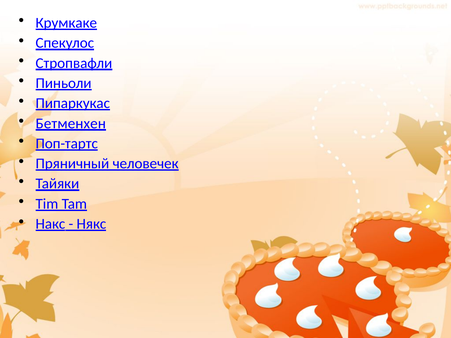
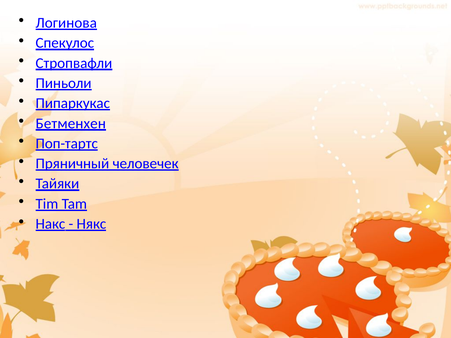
Крумкаке: Крумкаке -> Логинова (66, 23)
